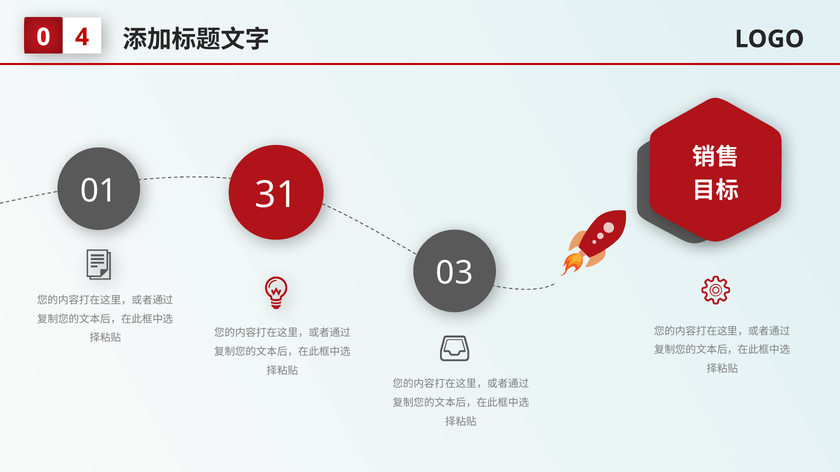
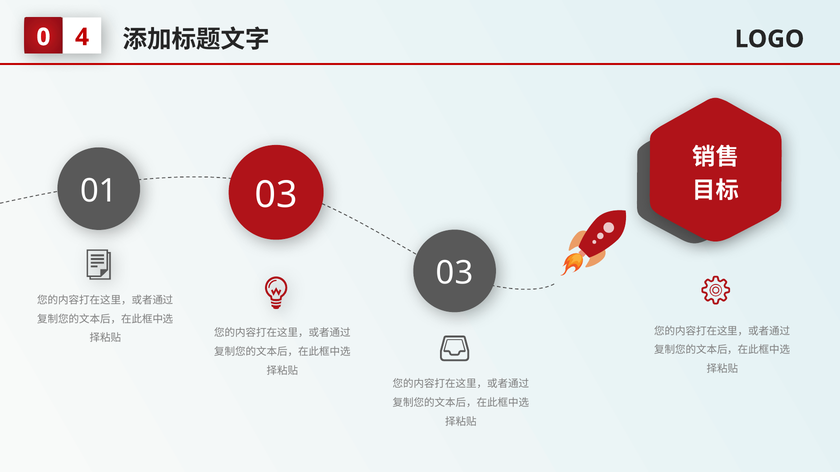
01 31: 31 -> 03 (276, 195)
